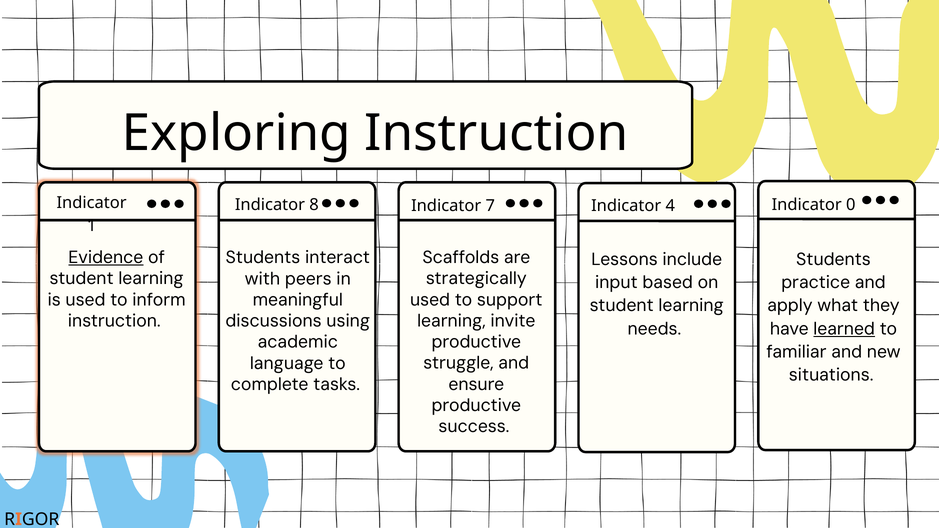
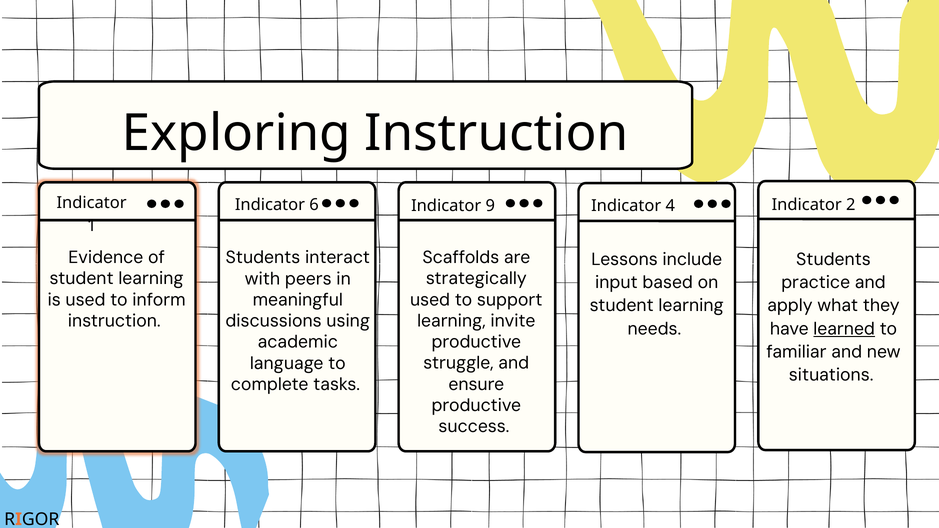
8: 8 -> 6 (314, 205)
7: 7 -> 9 (490, 206)
0: 0 -> 2 (851, 205)
Evidence underline: present -> none (106, 258)
